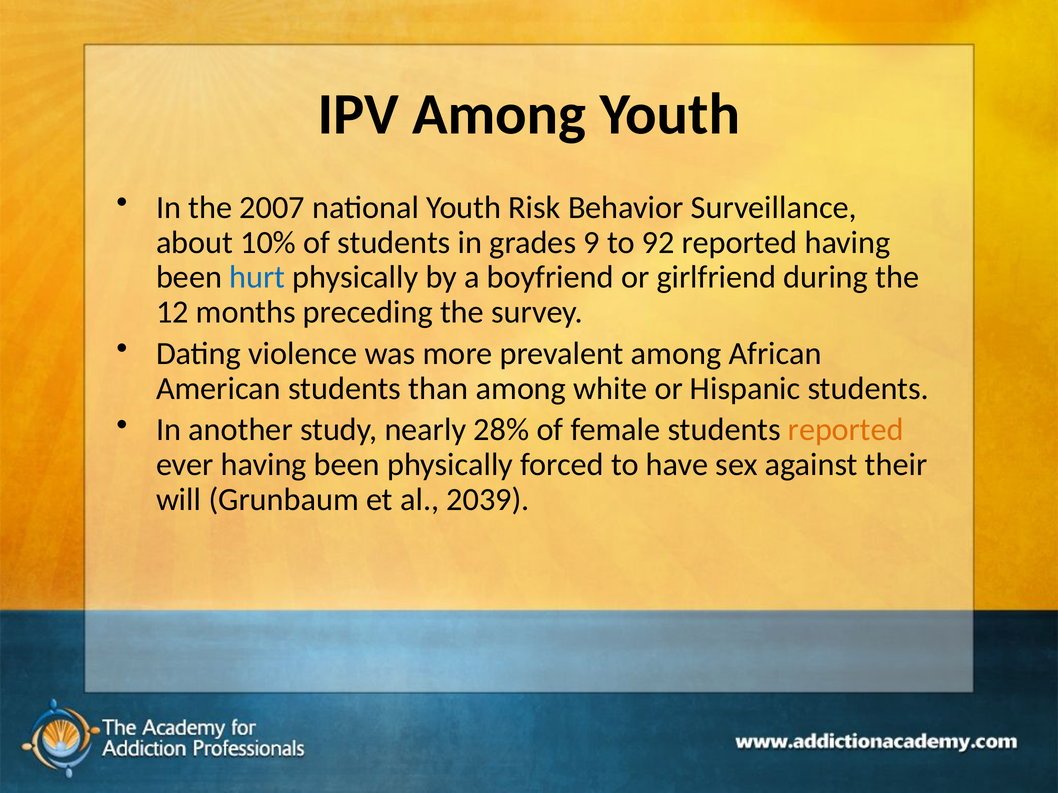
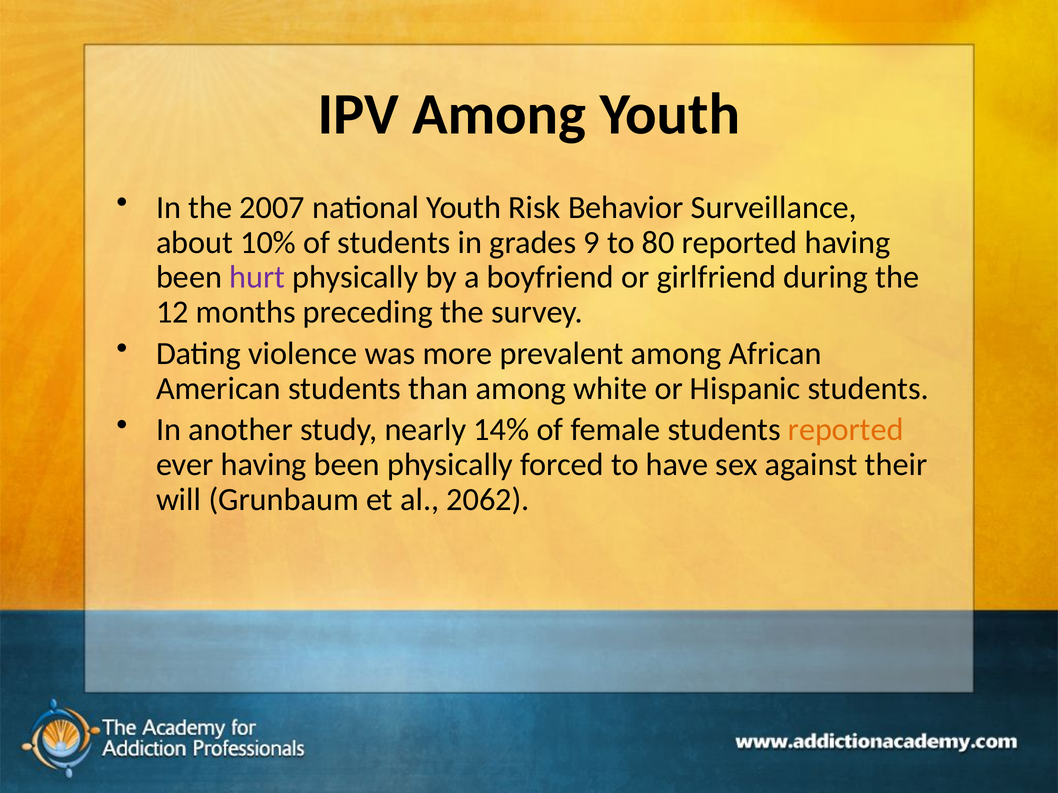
92: 92 -> 80 (658, 243)
hurt colour: blue -> purple (257, 277)
28%: 28% -> 14% (501, 430)
2039: 2039 -> 2062 (488, 500)
